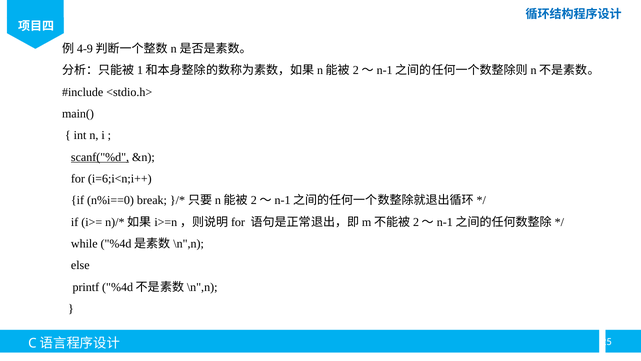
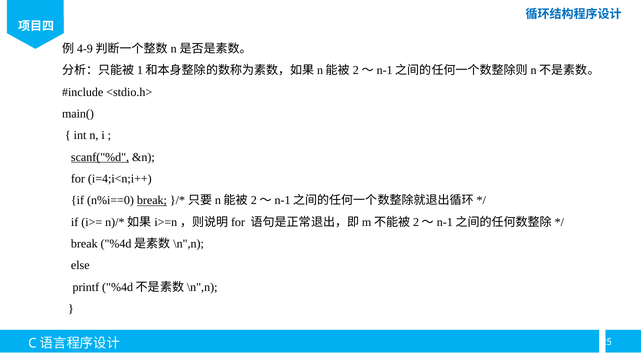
i=6;i<n;i++: i=6;i<n;i++ -> i=4;i<n;i++ (120, 179)
break underline: none -> present (152, 200)
while: while -> break (84, 243)
